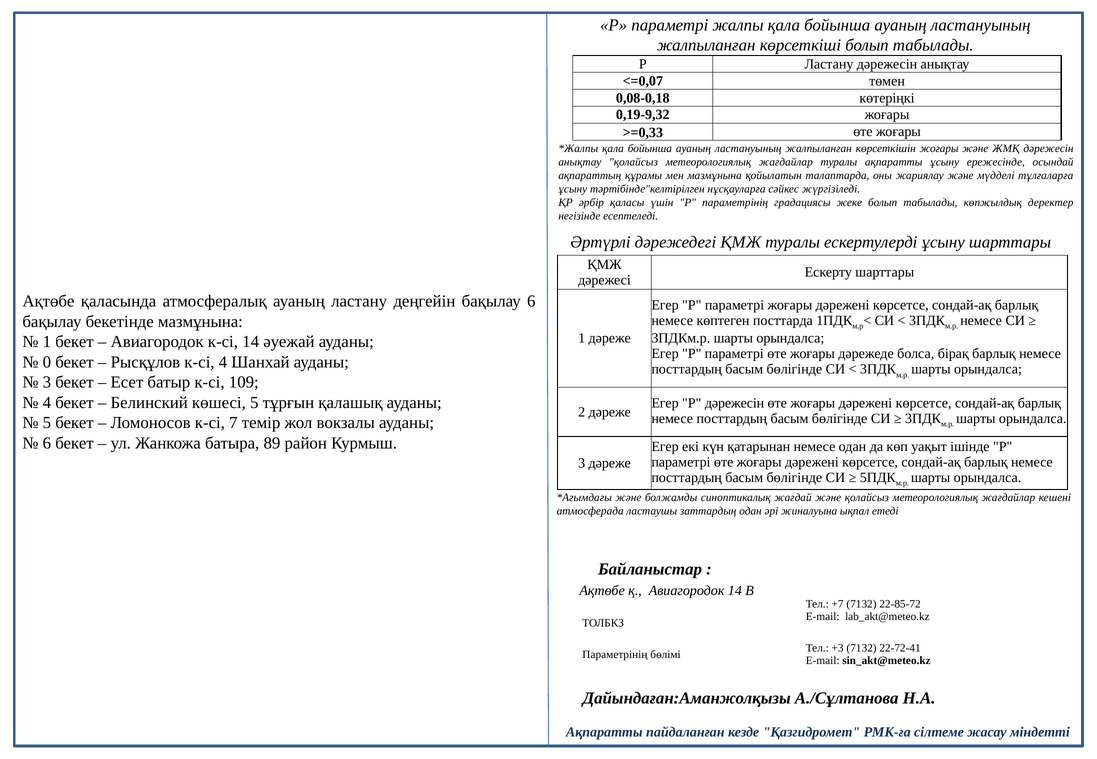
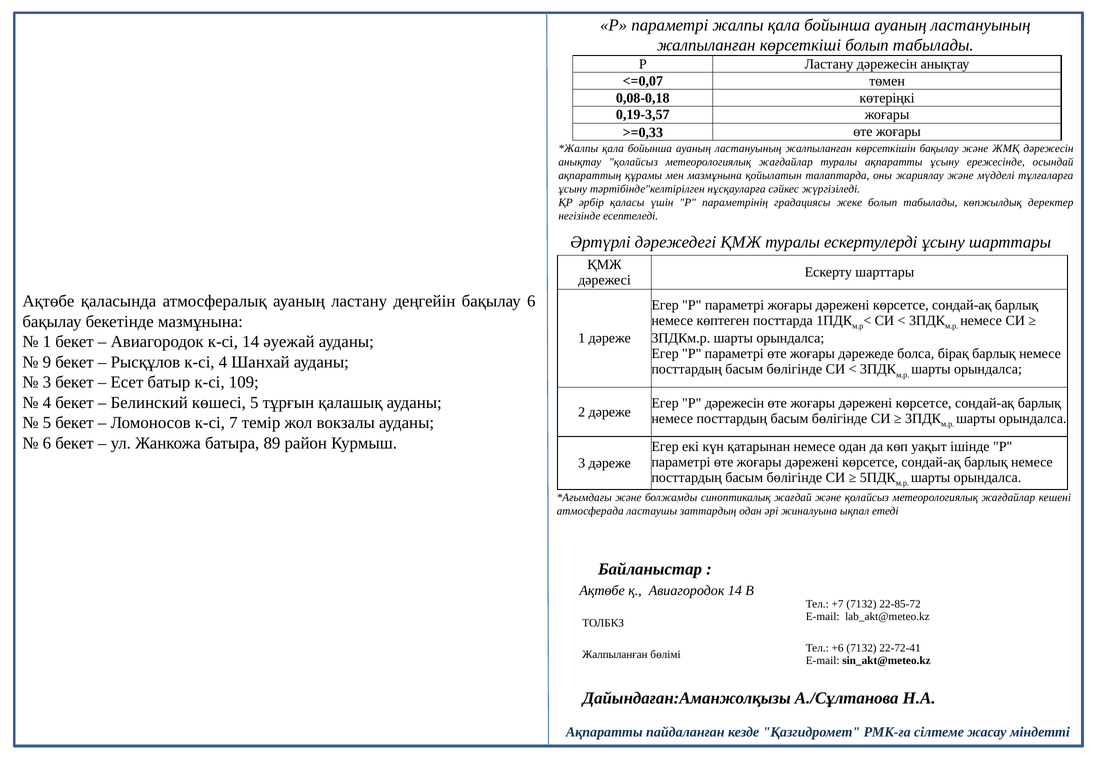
0,19-9,32: 0,19-9,32 -> 0,19-3,57 (643, 115)
көрсеткішін жоғары: жоғары -> бақылау (939, 149)
0: 0 -> 9 (47, 362)
+3: +3 -> +6 (838, 648)
Параметрінің: Параметрінің -> Жалпыланған (615, 655)
